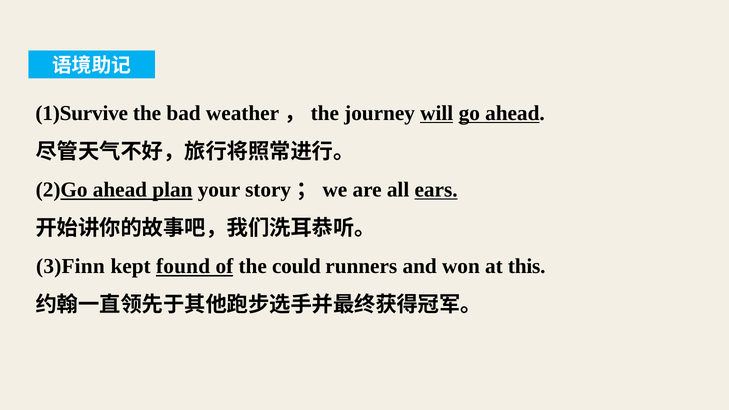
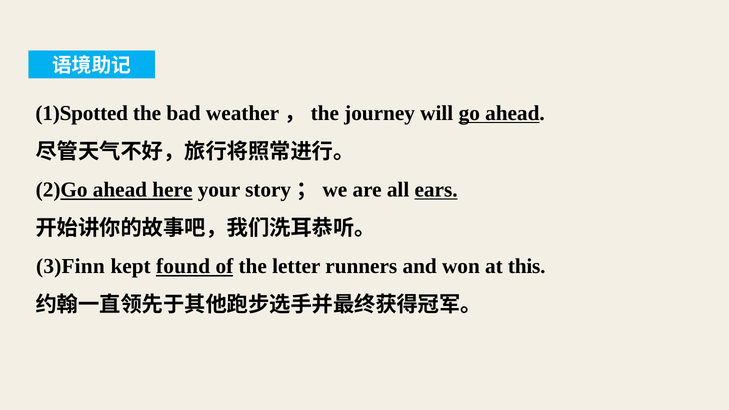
1)Survive: 1)Survive -> 1)Spotted (82, 113)
will underline: present -> none (437, 113)
plan: plan -> here (172, 190)
could: could -> letter (296, 267)
